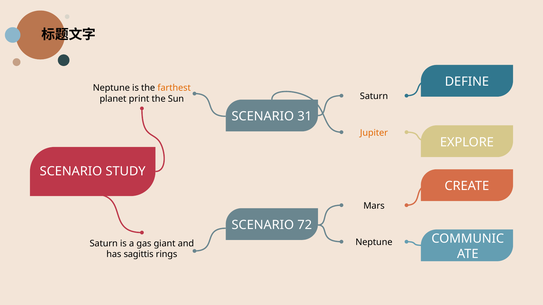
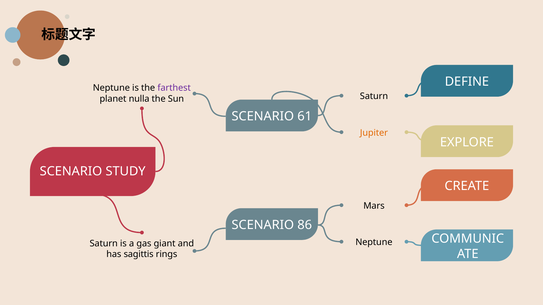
farthest colour: orange -> purple (174, 88)
print: print -> nulla (139, 99)
31: 31 -> 61 (305, 117)
72: 72 -> 86 (305, 225)
